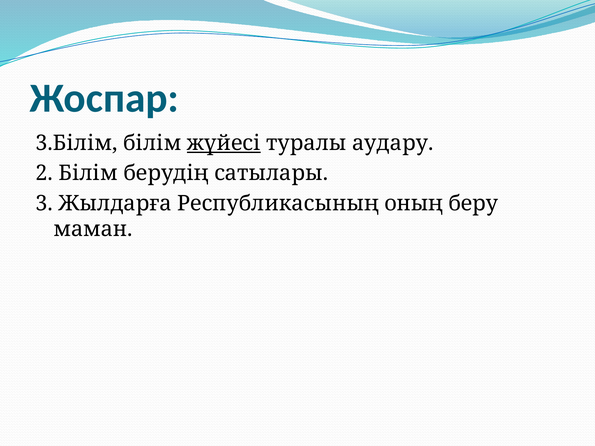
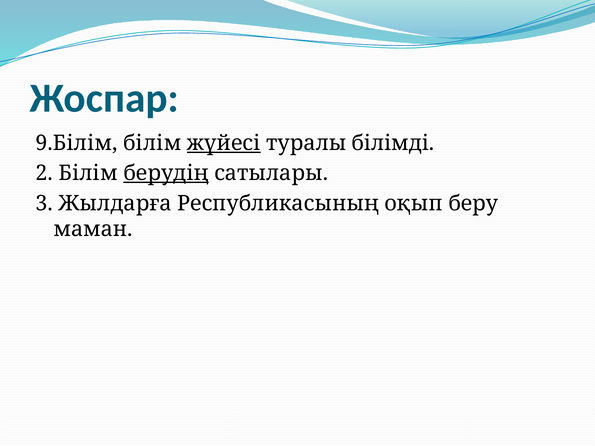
3.Білім: 3.Білім -> 9.Білім (77, 143)
аудару: аудару -> білімді (393, 143)
берудің underline: none -> present (166, 173)
оның: оның -> оқып (414, 203)
